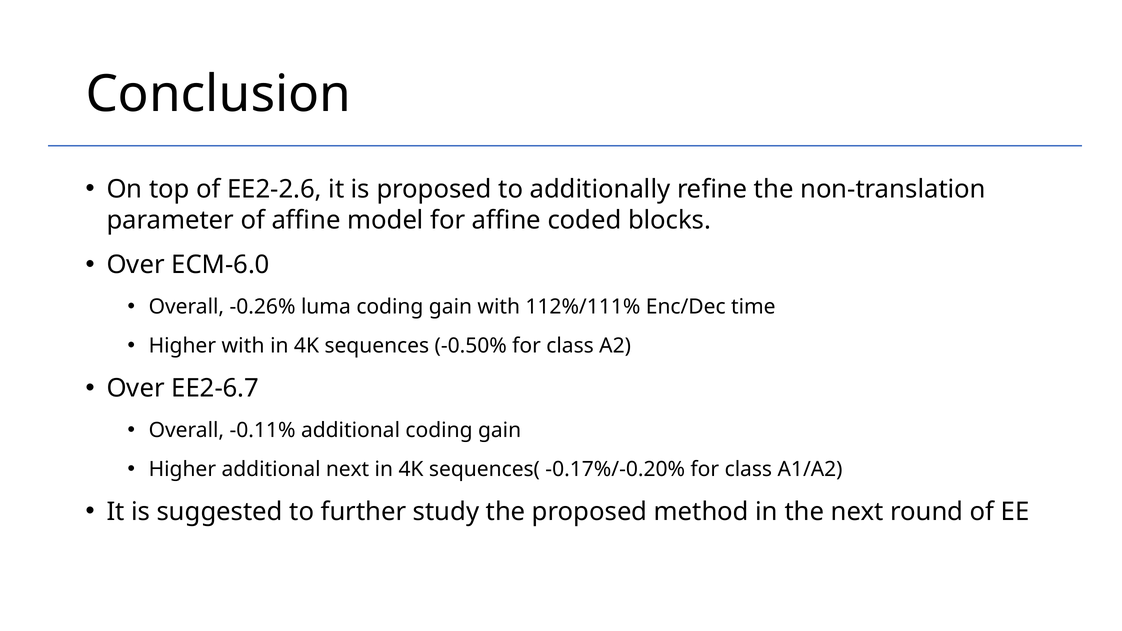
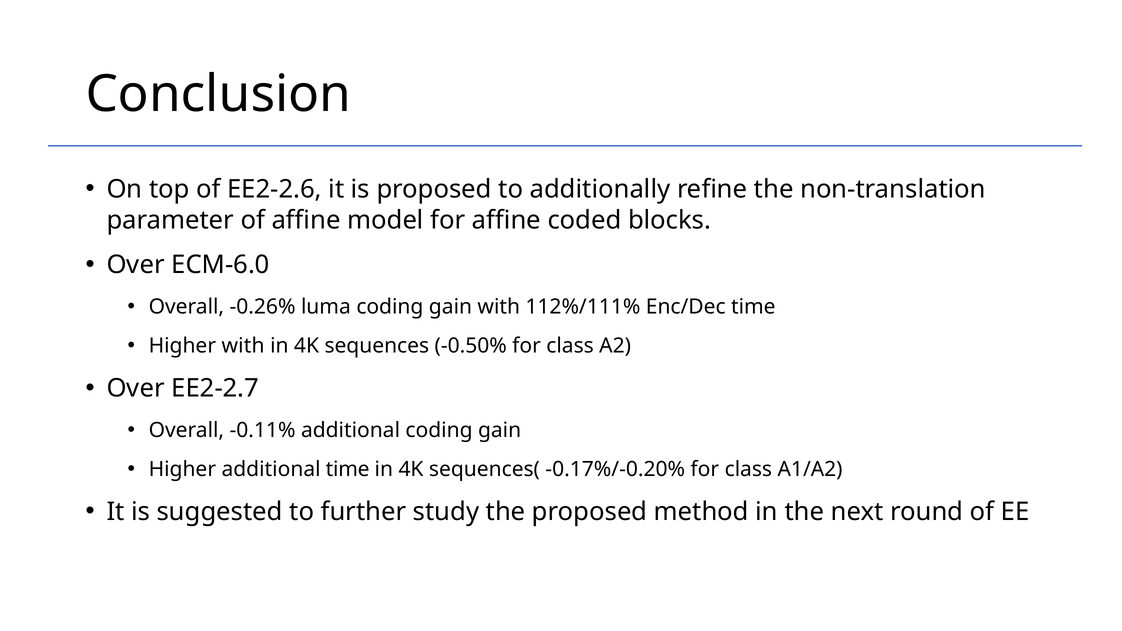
EE2-6.7: EE2-6.7 -> EE2-2.7 (215, 389)
additional next: next -> time (348, 470)
